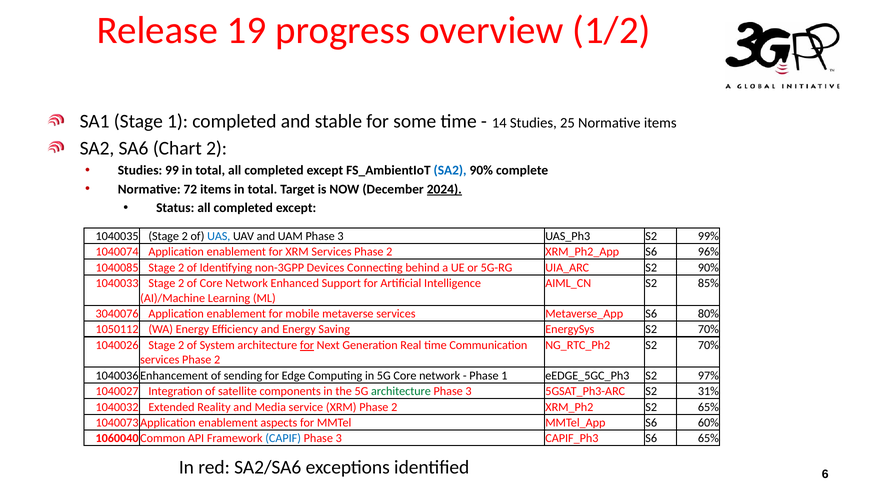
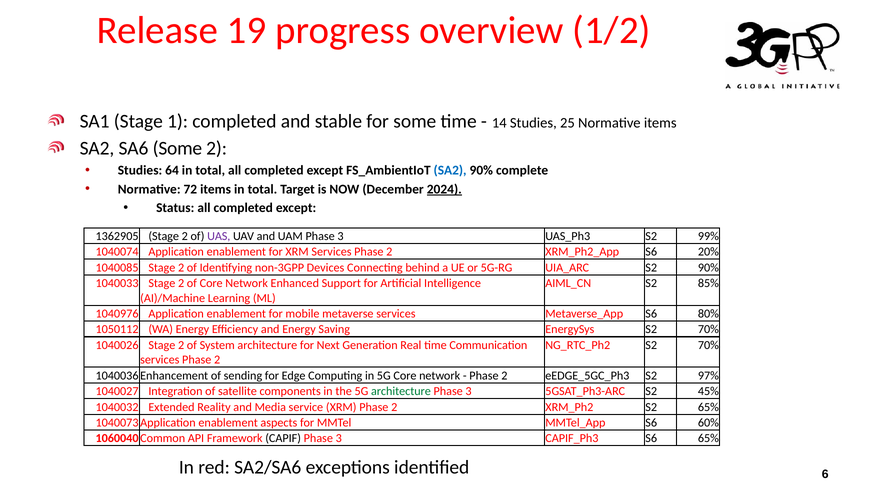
SA6 Chart: Chart -> Some (177, 148)
99: 99 -> 64 (172, 170)
1040035: 1040035 -> 1362905 (117, 236)
UAS colour: blue -> purple (219, 236)
96%: 96% -> 20% (708, 252)
3040076: 3040076 -> 1040976 (117, 314)
for underline: present -> none (307, 345)
1: 1 -> 2 (504, 375)
31%: 31% -> 45% (708, 391)
CAPIF colour: blue -> black (283, 438)
